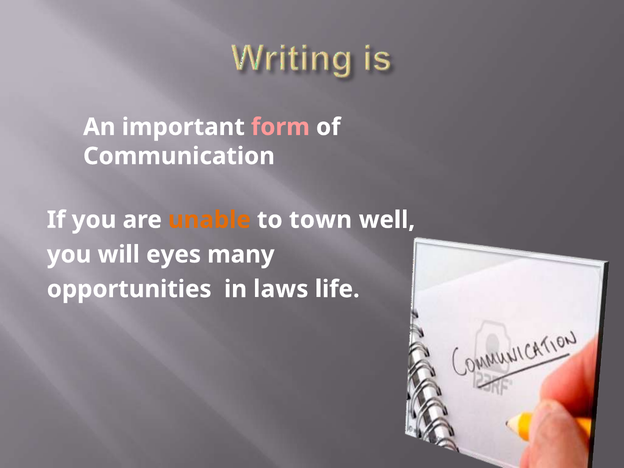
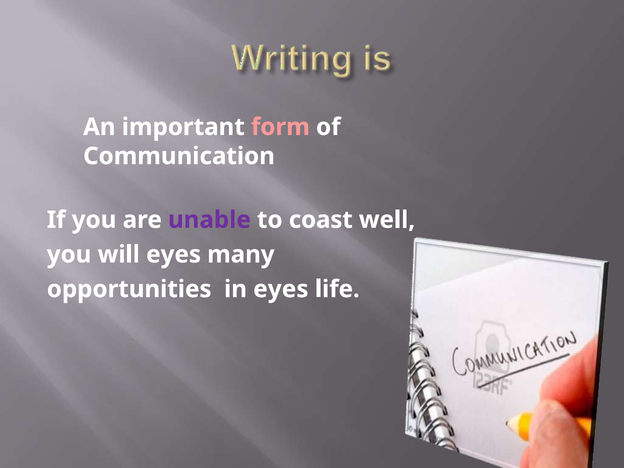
unable colour: orange -> purple (209, 220)
town: town -> coast (321, 220)
in laws: laws -> eyes (281, 289)
